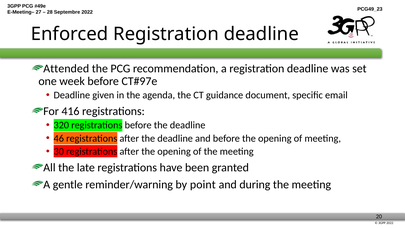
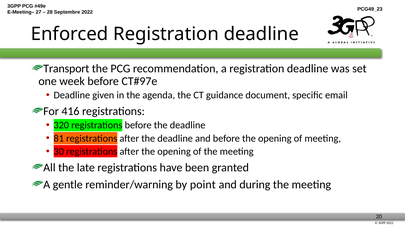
Attended: Attended -> Transport (66, 68)
46: 46 -> 81 (59, 138)
